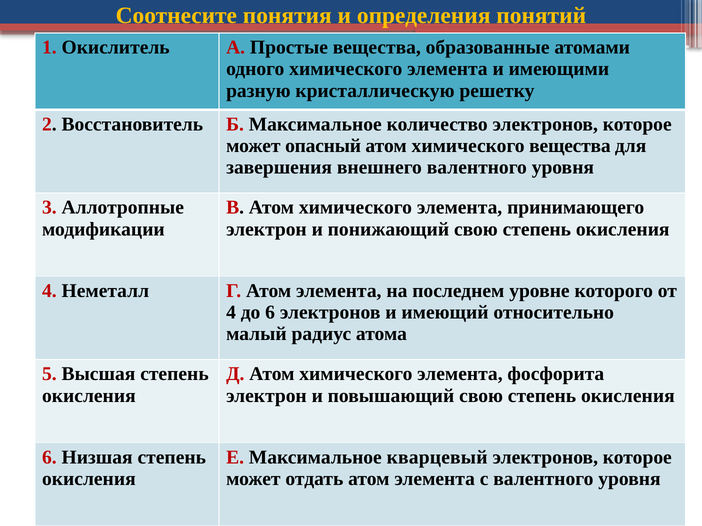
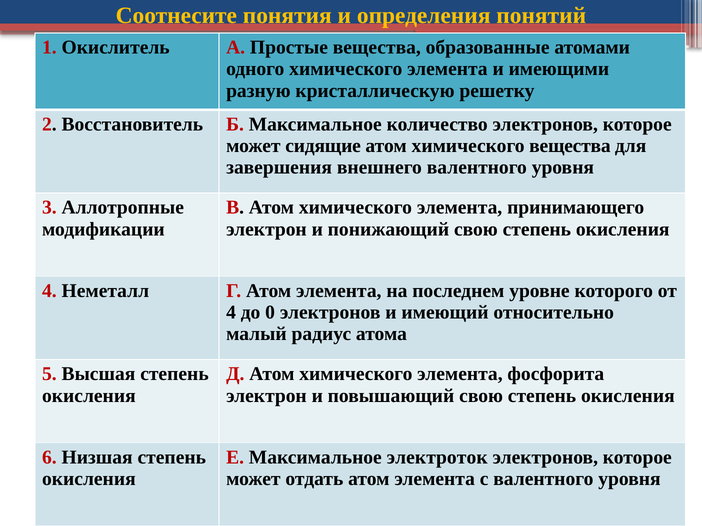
опасный: опасный -> сидящие (323, 146)
до 6: 6 -> 0 (270, 313)
кварцевый: кварцевый -> электроток (437, 458)
